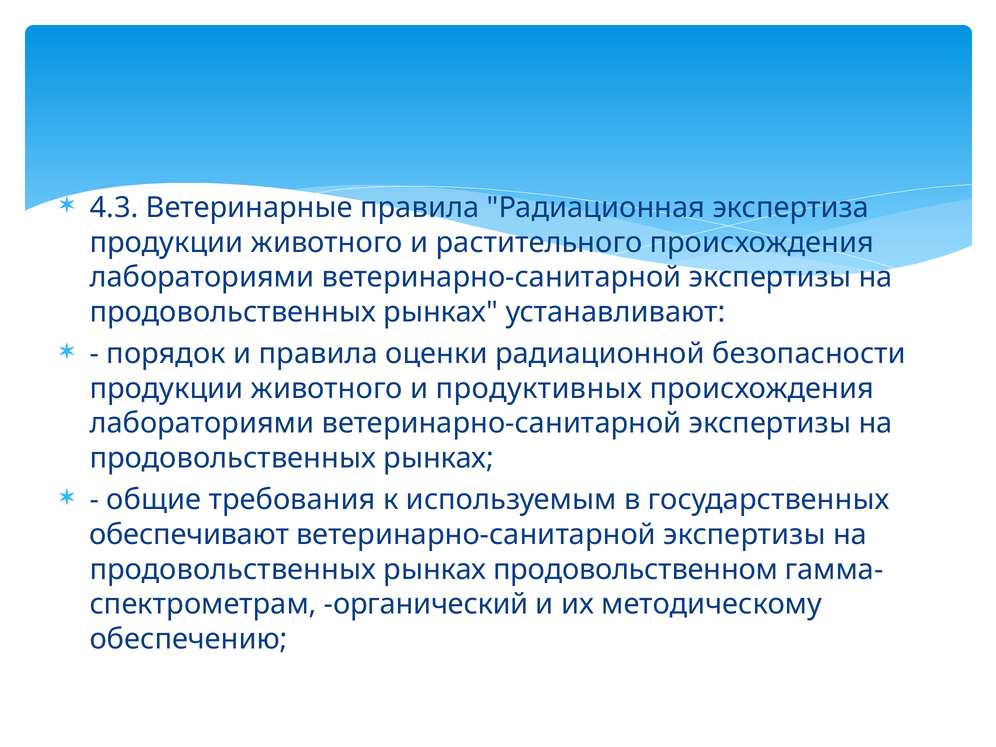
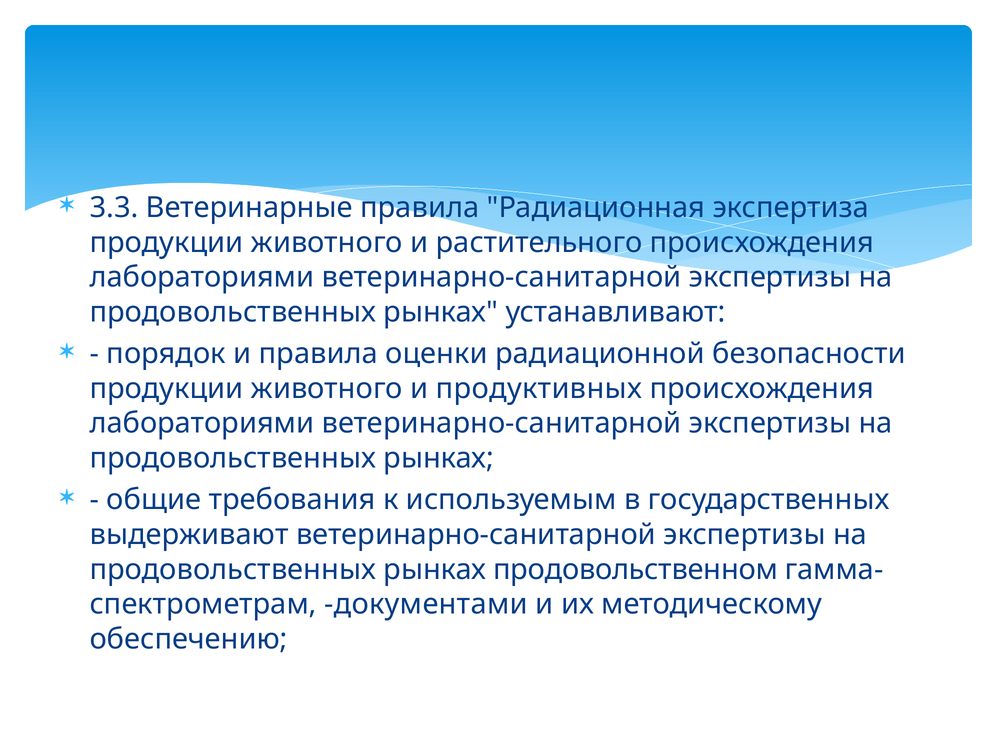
4.3: 4.3 -> 3.3 (114, 208)
обеспечивают: обеспечивают -> выдерживают (189, 535)
органический: органический -> документами (426, 604)
